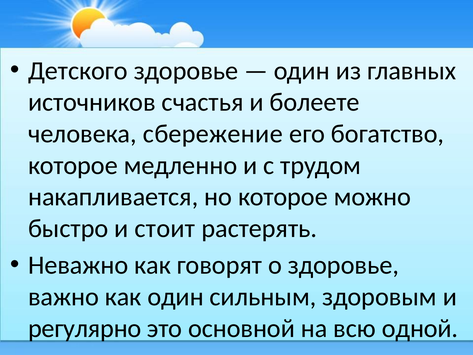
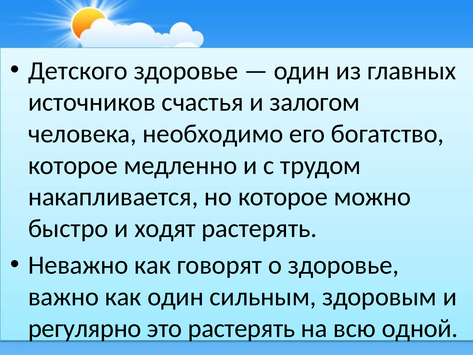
болеете: болеете -> залогом (315, 102)
сбережение: сбережение -> необходимо (213, 134)
стоит: стоит -> ходят (165, 228)
это основной: основной -> растерять (242, 328)
